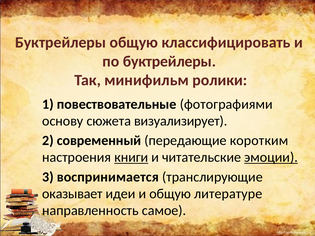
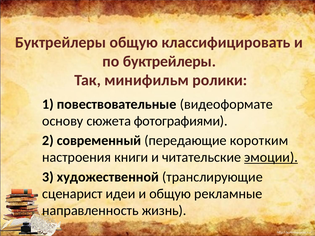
фотографиями: фотографиями -> видеоформате (226, 104)
визуализирует: визуализирует -> фотографиями (181, 121)
книги underline: present -> none (131, 157)
воспринимается: воспринимается -> художественной (108, 177)
оказывает: оказывает -> сценарист (72, 194)
литературе: литературе -> рекламные (228, 194)
самое: самое -> жизнь (164, 211)
